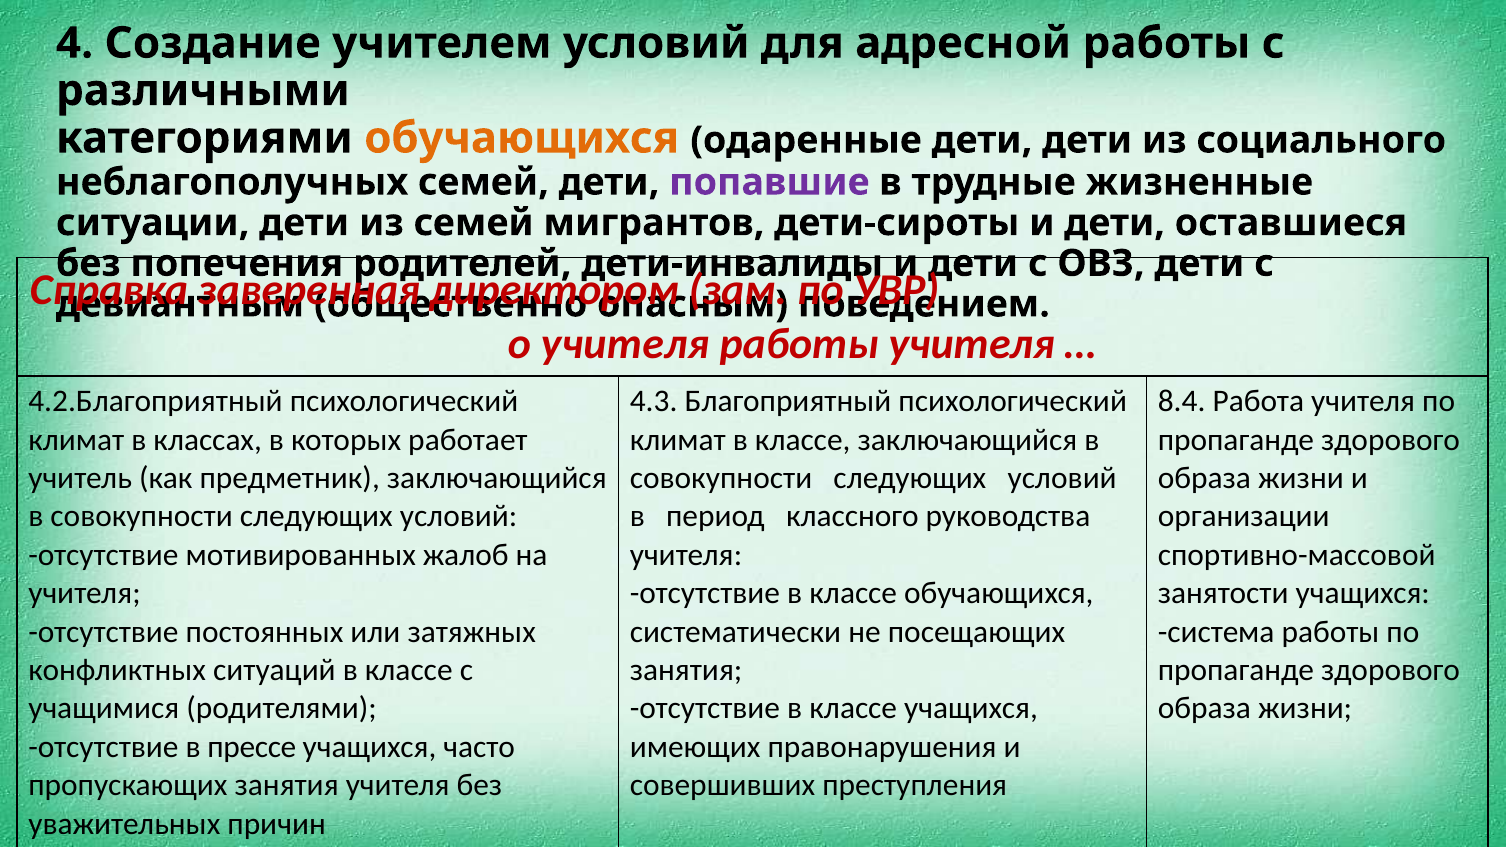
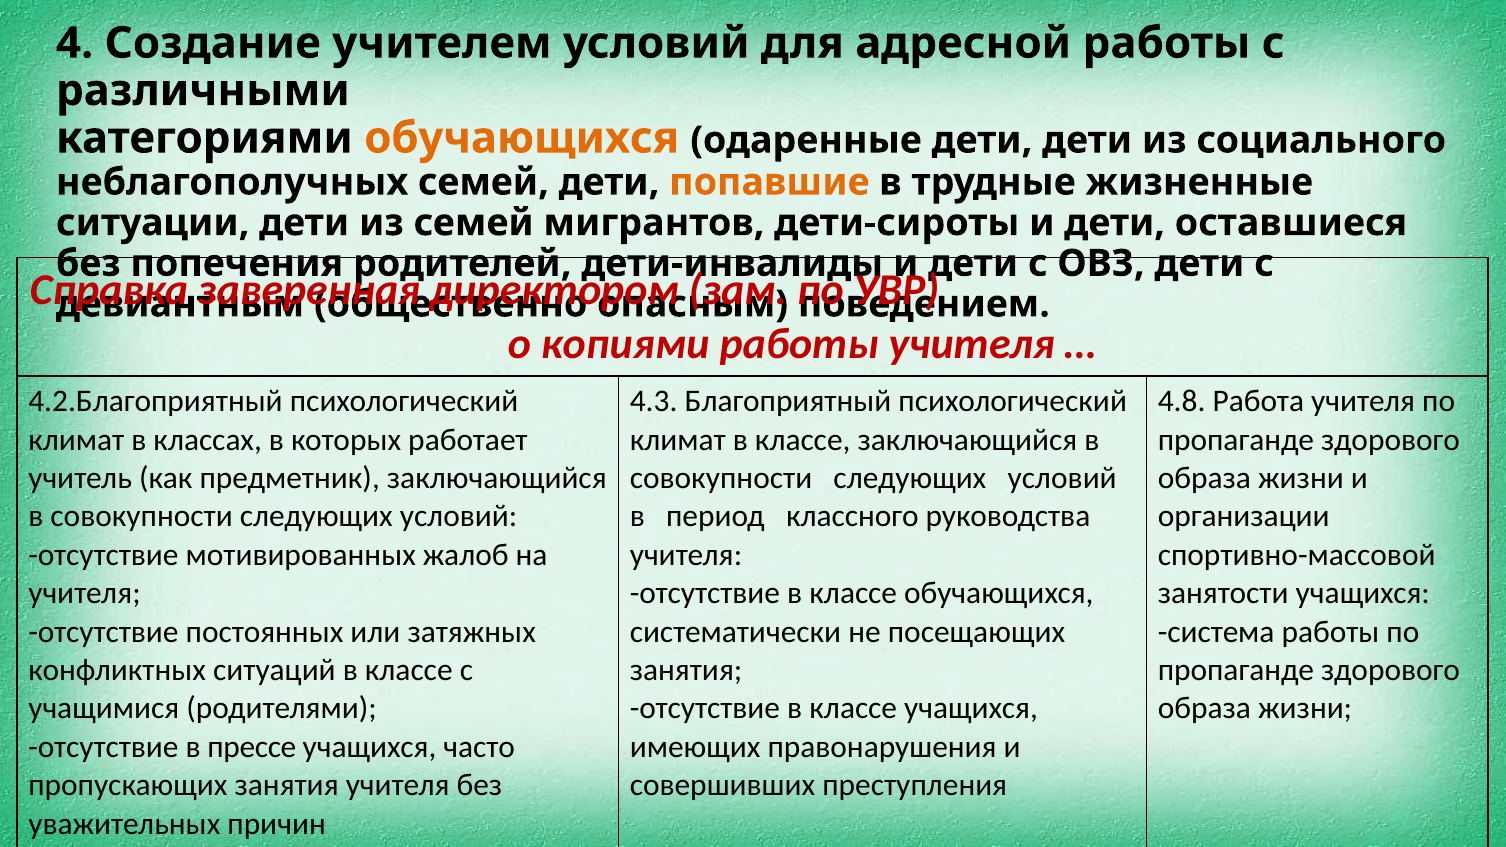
попавшие colour: purple -> orange (769, 182)
о учителя: учителя -> копиями (625, 344)
8.4: 8.4 -> 4.8 (1182, 401)
